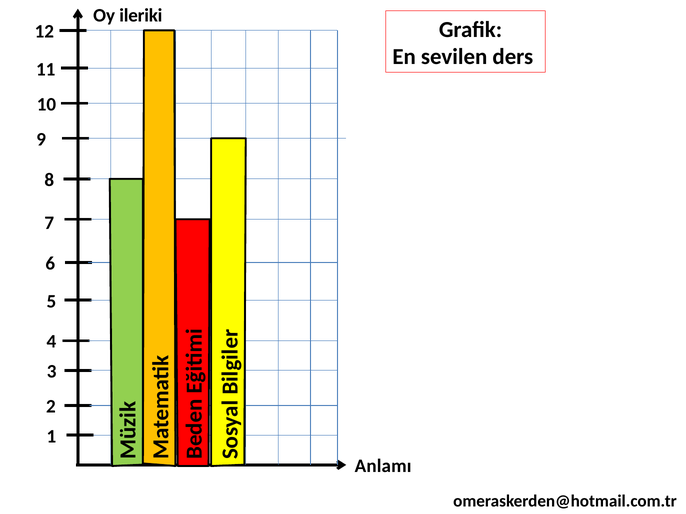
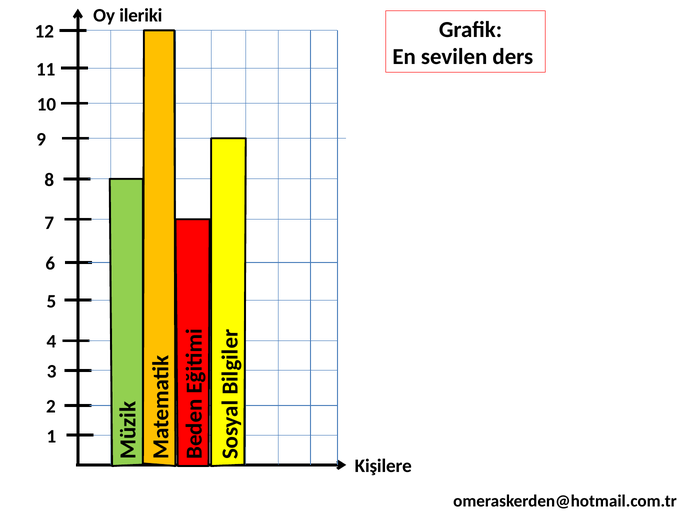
Anlamı: Anlamı -> Kişilere (383, 467)
